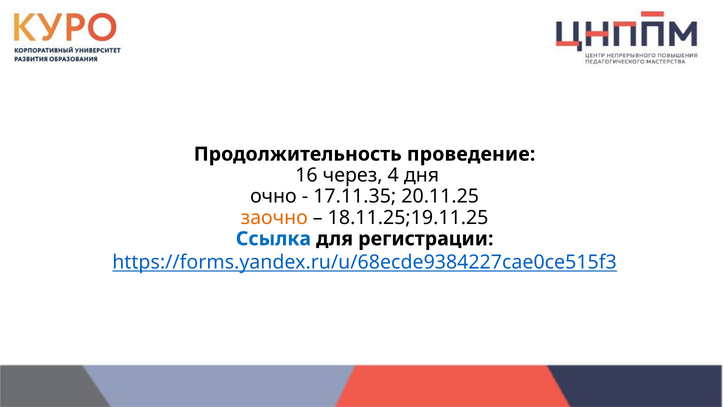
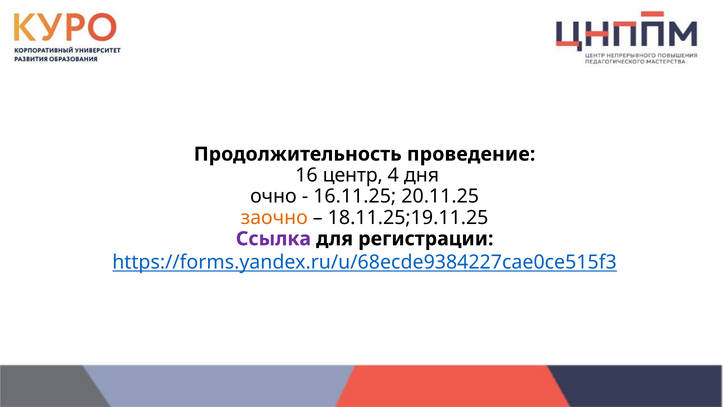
через: через -> центр (353, 175)
17.11.35: 17.11.35 -> 16.11.25 (355, 196)
Ссылка colour: blue -> purple (273, 239)
